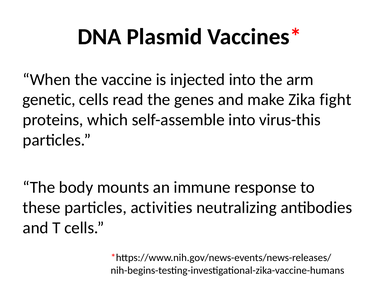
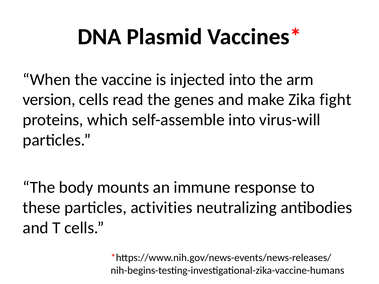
genetic: genetic -> version (49, 100)
virus-this: virus-this -> virus-will (290, 120)
